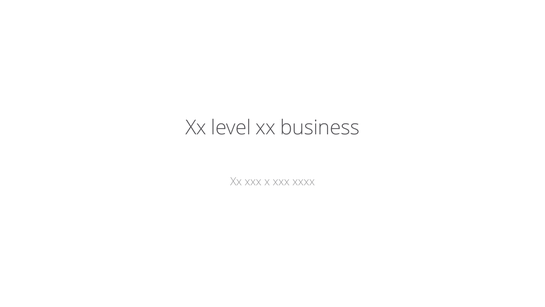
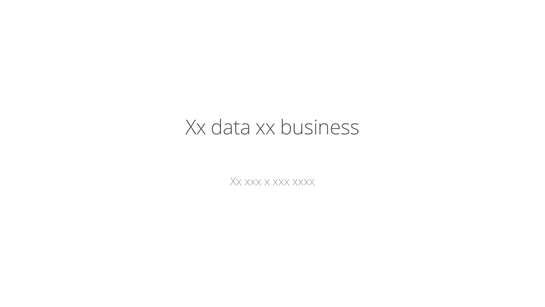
level: level -> data (231, 128)
